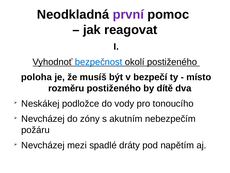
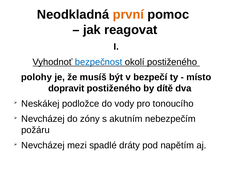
první colour: purple -> orange (128, 15)
poloha: poloha -> polohy (36, 77)
rozměru: rozměru -> dopravit (66, 88)
